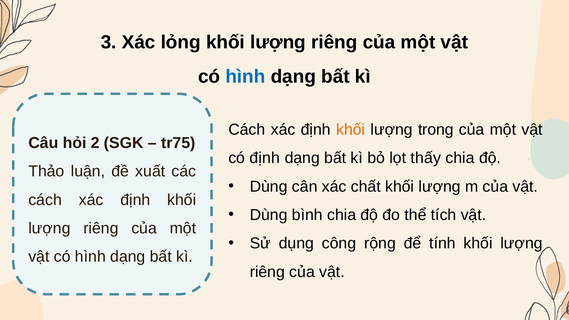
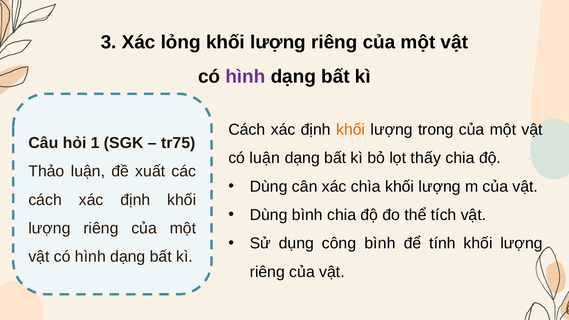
hình colour: blue -> purple (245, 76)
2: 2 -> 1 (95, 143)
có định: định -> luận (265, 158)
chất: chất -> chìa (366, 187)
công rộng: rộng -> bình (380, 243)
